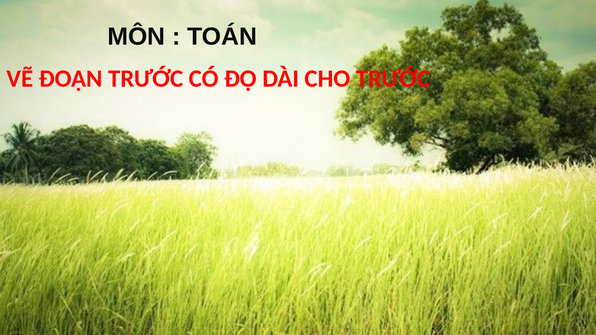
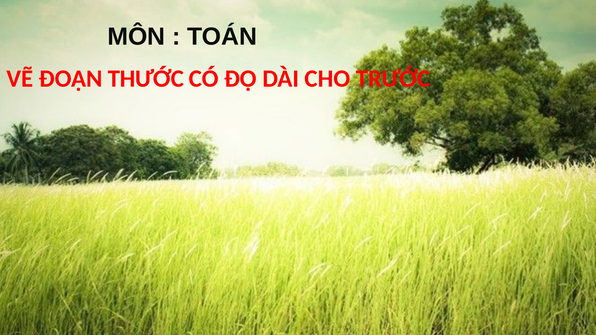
ĐOẠN TRƯỚC: TRƯỚC -> THƯỚC (146, 79)
